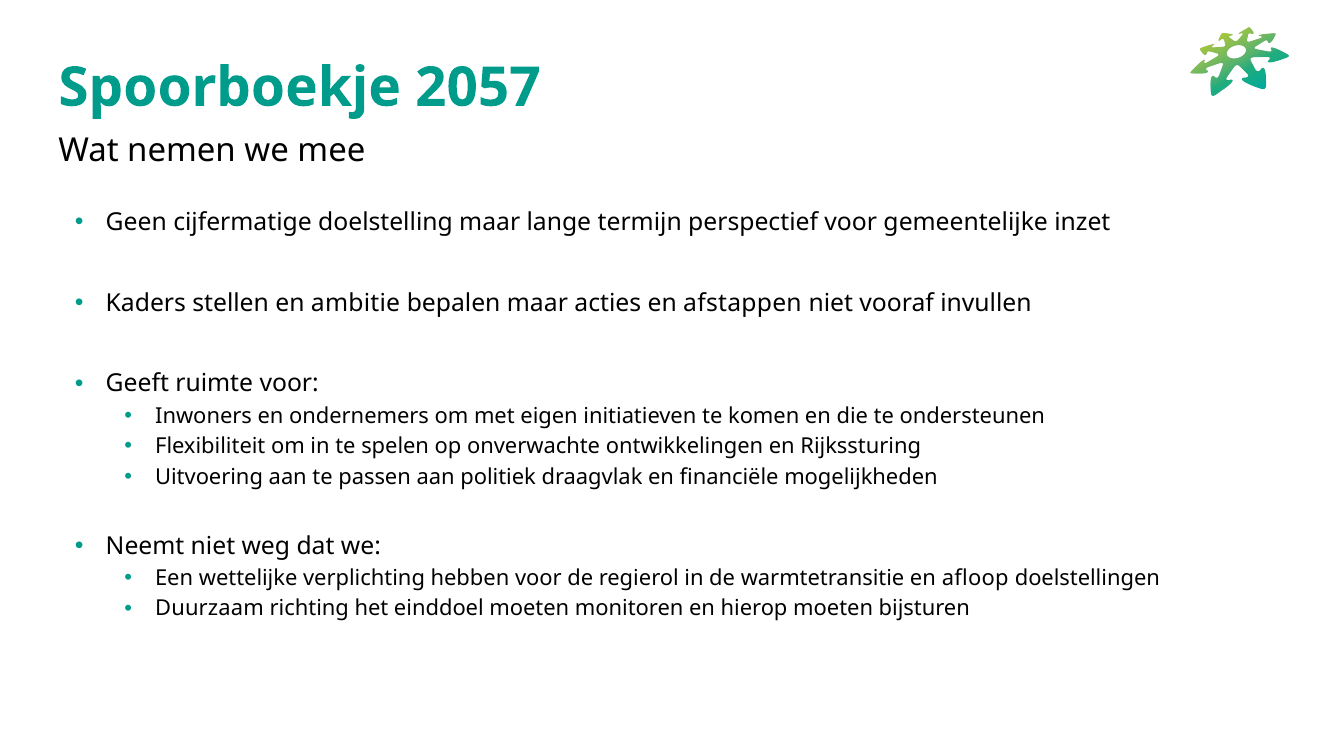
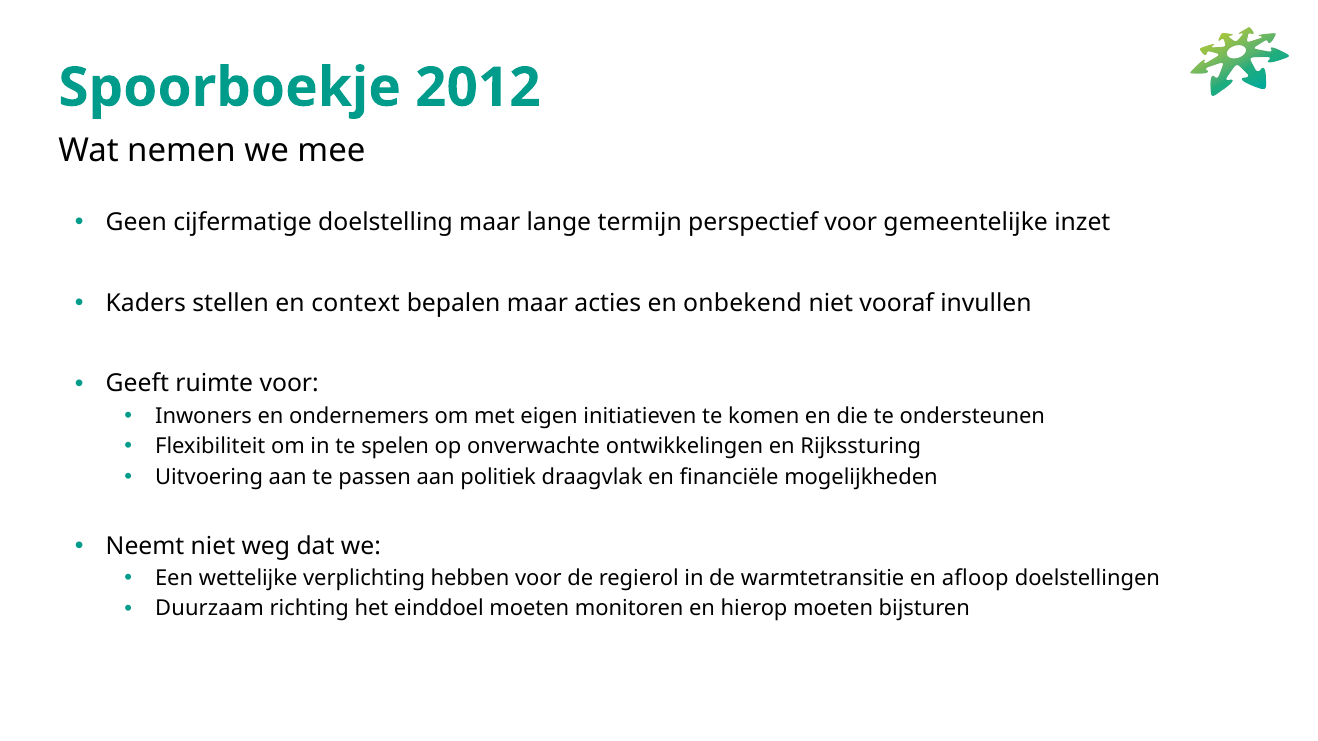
2057: 2057 -> 2012 (478, 88)
ambitie: ambitie -> context (356, 303)
afstappen: afstappen -> onbekend (742, 303)
